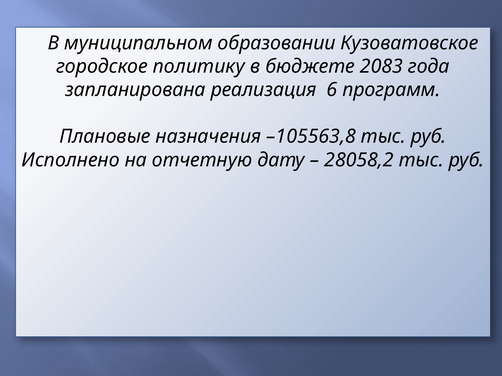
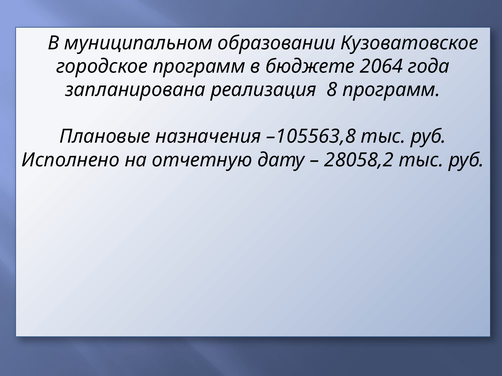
городское политику: политику -> программ (199, 66)
2083: 2083 -> 2064 (381, 66)
6: 6 -> 8 (332, 90)
